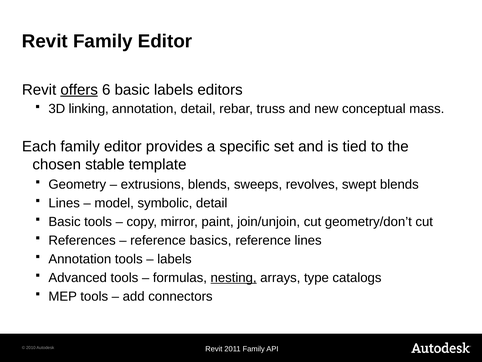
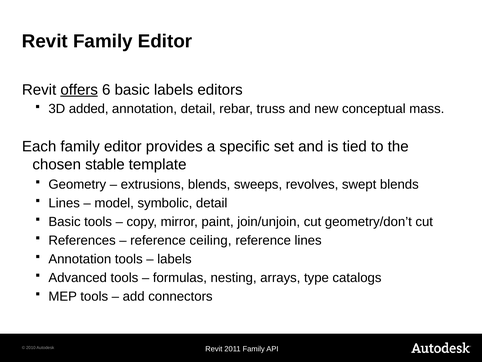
linking: linking -> added (89, 109)
basics: basics -> ceiling (211, 240)
nesting underline: present -> none (234, 277)
